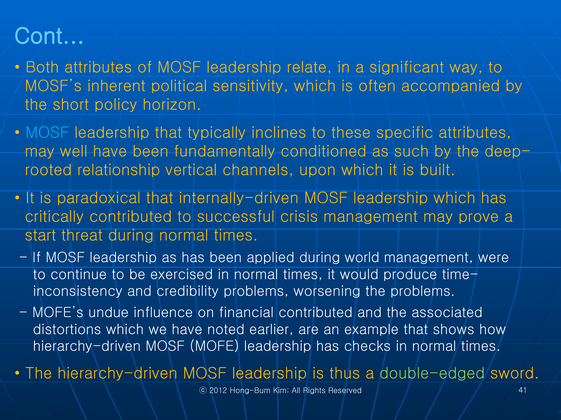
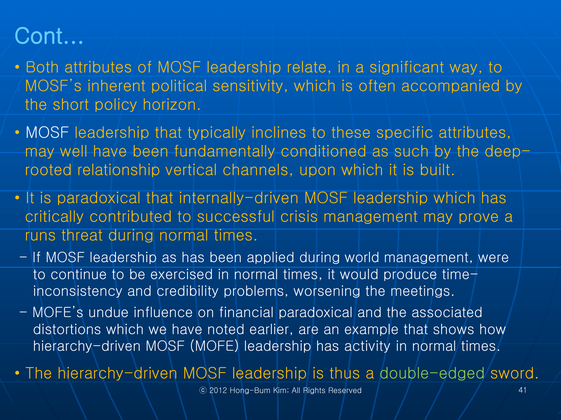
MOSF colour: light blue -> white (47, 133)
start: start -> runs (40, 236)
the problems: problems -> meetings (423, 292)
financial contributed: contributed -> paradoxical (316, 313)
checks: checks -> activity (367, 347)
